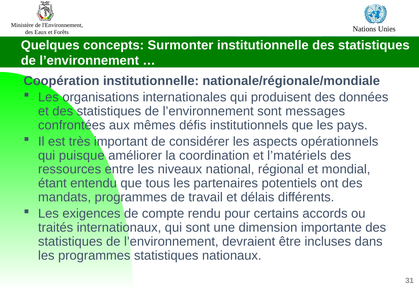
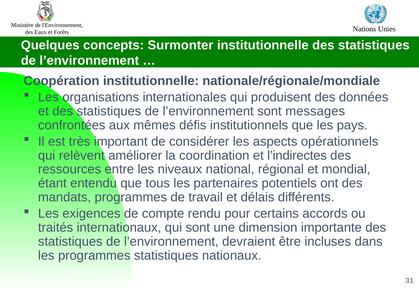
puisque: puisque -> relèvent (82, 156)
l’matériels: l’matériels -> l’indirectes (297, 156)
